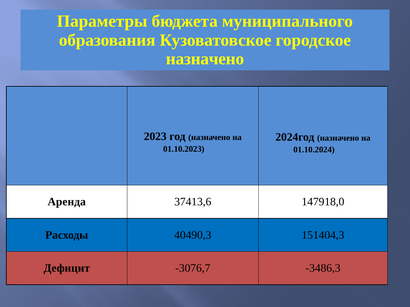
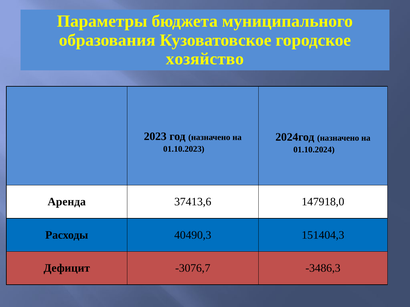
назначено: назначено -> хозяйство (205, 59)
